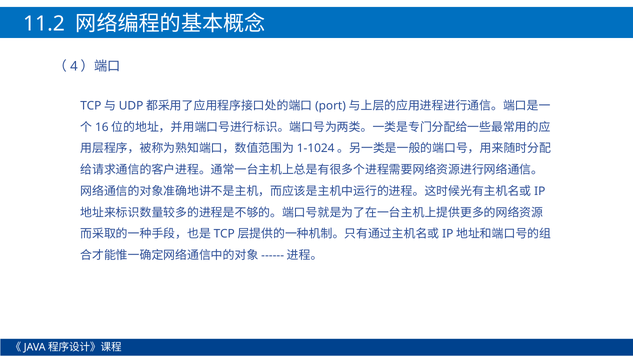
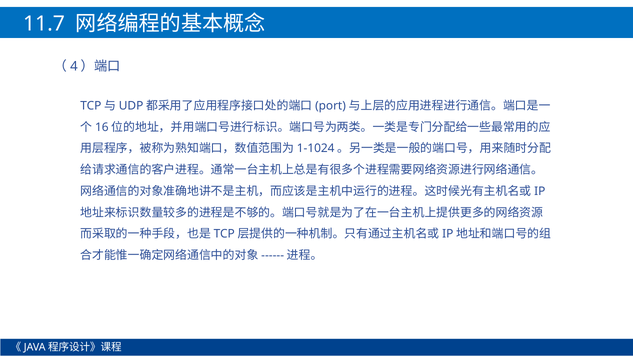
11.2: 11.2 -> 11.7 (44, 24)
